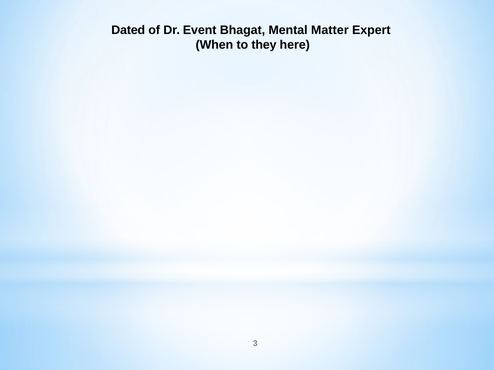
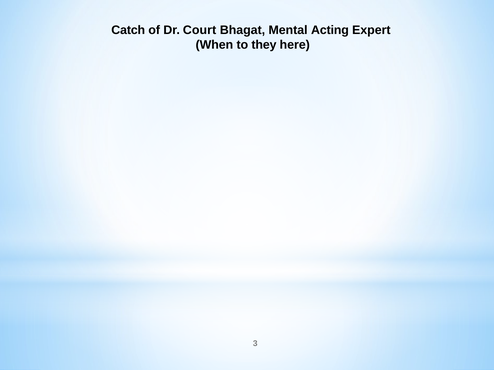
Dated: Dated -> Catch (128, 30)
Event: Event -> Court (200, 30)
Matter: Matter -> Acting (330, 30)
